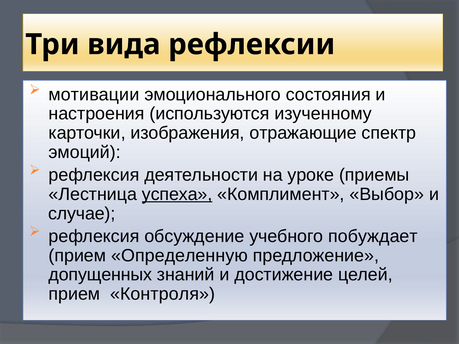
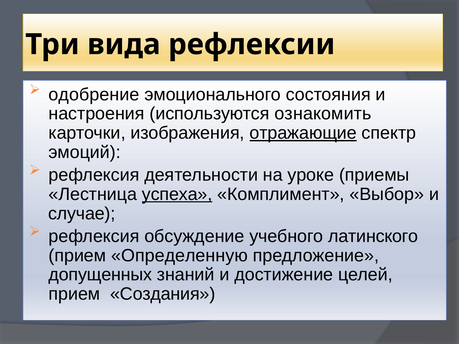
мотивации: мотивации -> одобрение (94, 95)
изученному: изученному -> ознакомить (323, 114)
отражающие underline: none -> present (303, 133)
побуждает: побуждает -> латинского (373, 236)
Контроля: Контроля -> Создания (163, 294)
